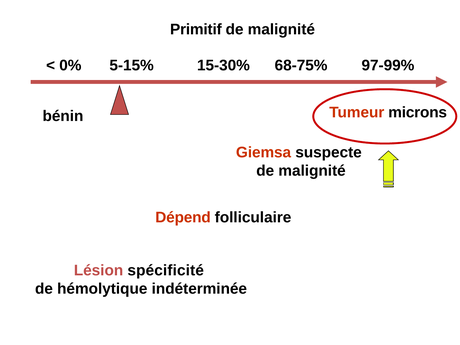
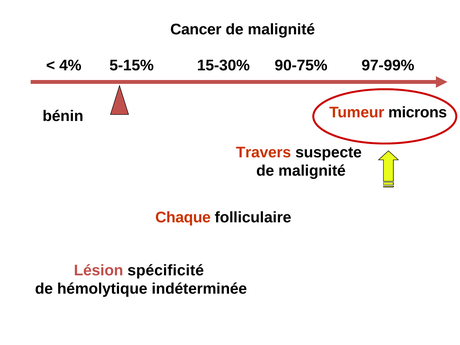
Primitif: Primitif -> Cancer (196, 29)
0%: 0% -> 4% (70, 65)
68-75%: 68-75% -> 90-75% (301, 65)
Giemsa: Giemsa -> Travers (264, 152)
Dépend: Dépend -> Chaque (183, 218)
